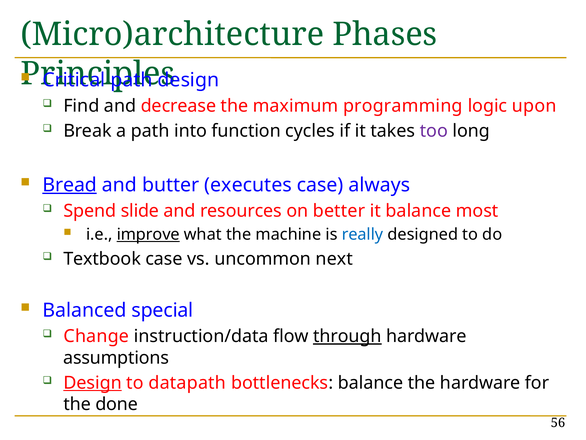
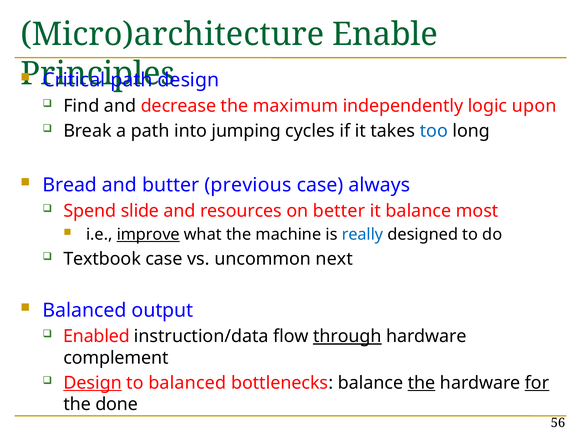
Phases: Phases -> Enable (385, 34)
programming: programming -> independently (403, 106)
function: function -> jumping (246, 131)
too colour: purple -> blue (434, 131)
Bread underline: present -> none (70, 185)
executes: executes -> previous (248, 185)
special: special -> output (162, 310)
Change: Change -> Enabled (96, 336)
assumptions: assumptions -> complement (116, 357)
to datapath: datapath -> balanced (187, 382)
the underline: none -> present (422, 382)
for underline: none -> present (537, 382)
